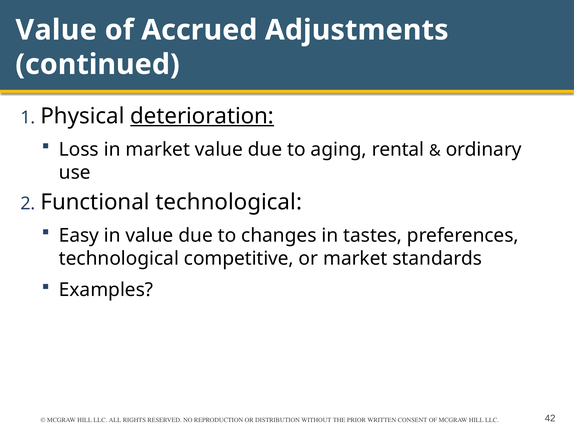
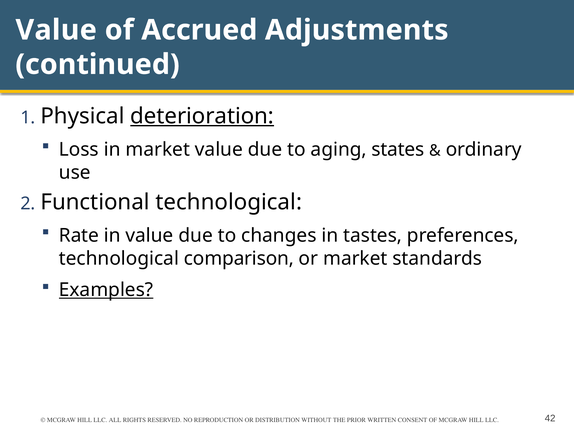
rental: rental -> states (398, 150)
Easy: Easy -> Rate (79, 236)
competitive: competitive -> comparison (239, 259)
Examples underline: none -> present (106, 290)
